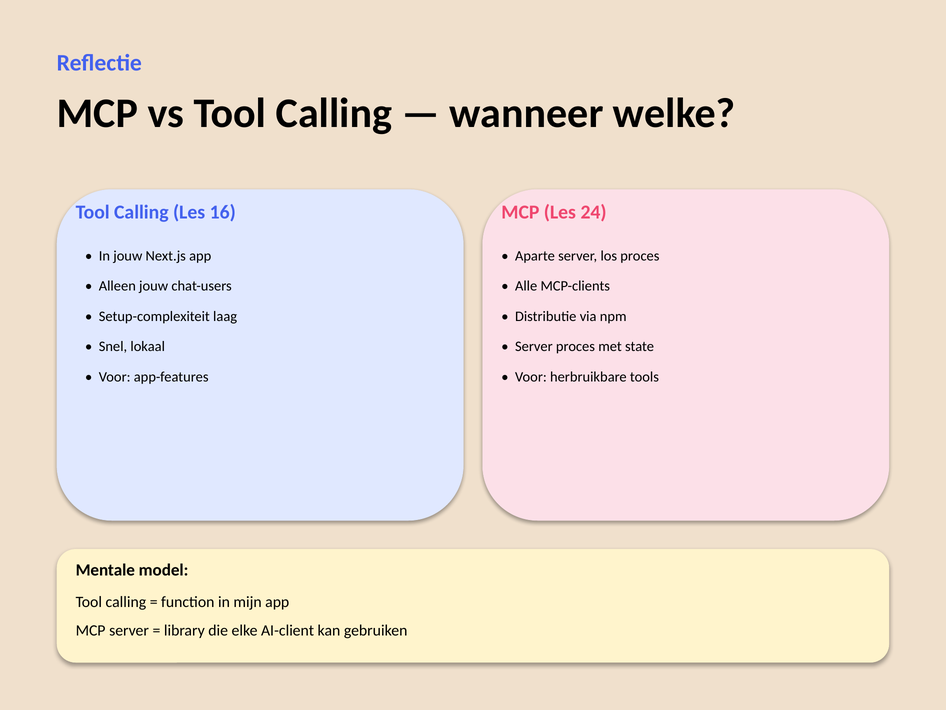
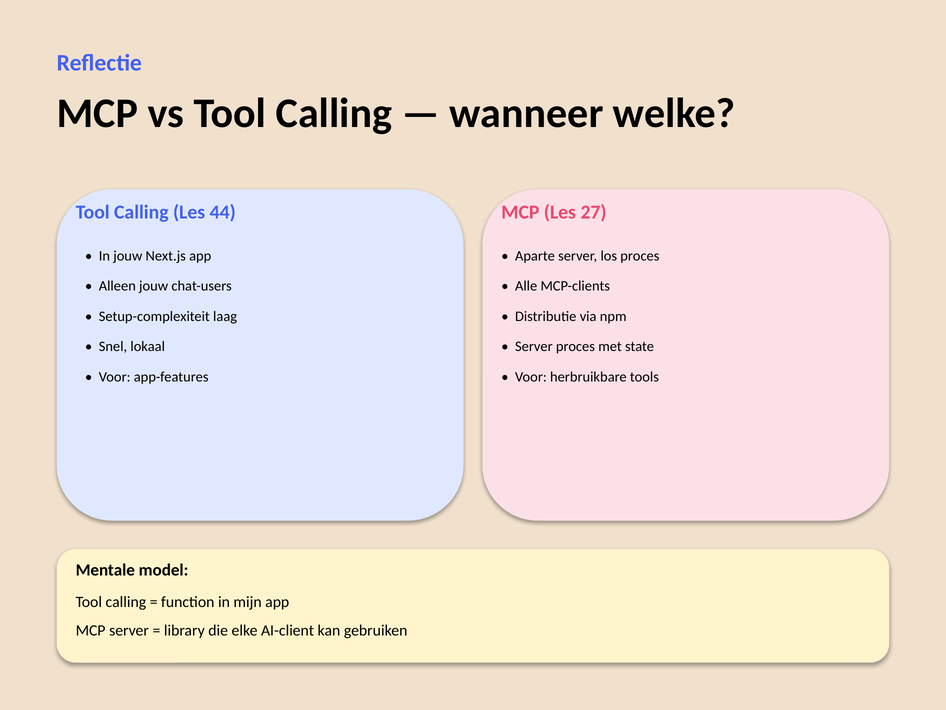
16: 16 -> 44 (223, 212)
24: 24 -> 27 (594, 212)
